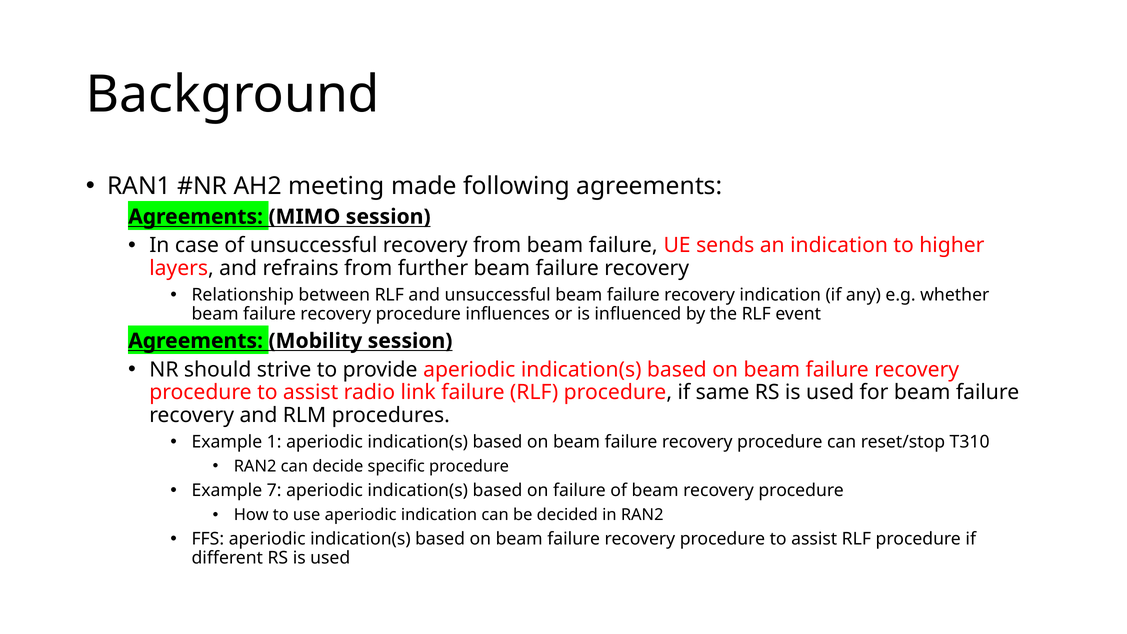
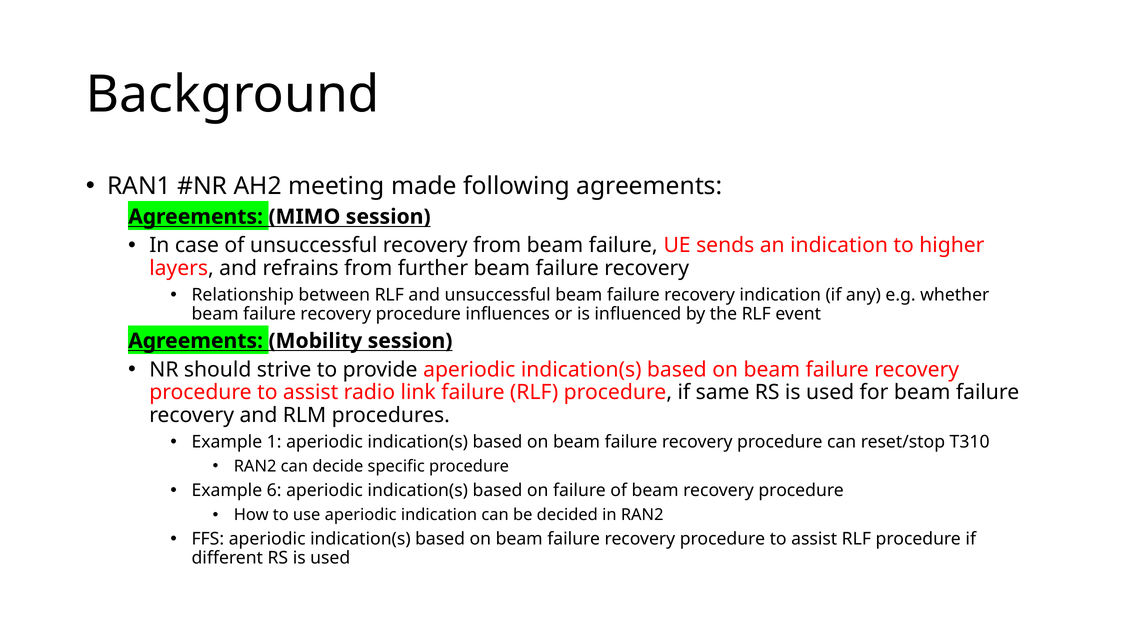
7: 7 -> 6 (274, 491)
